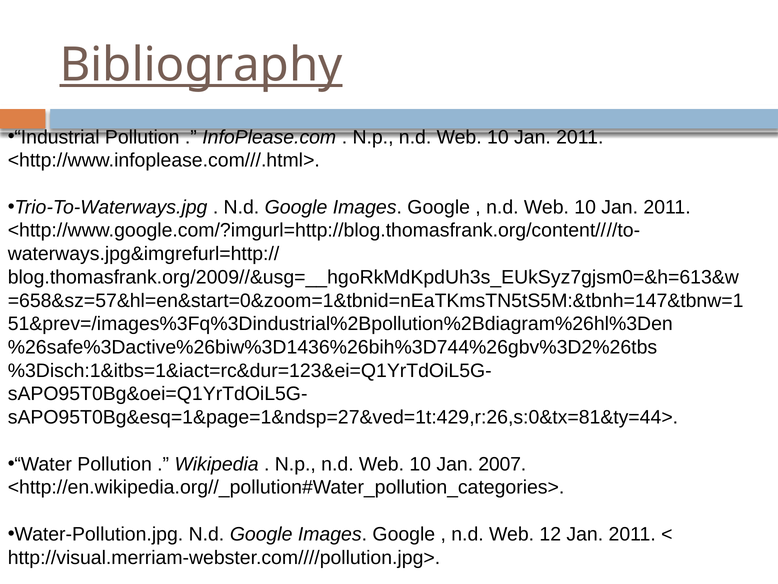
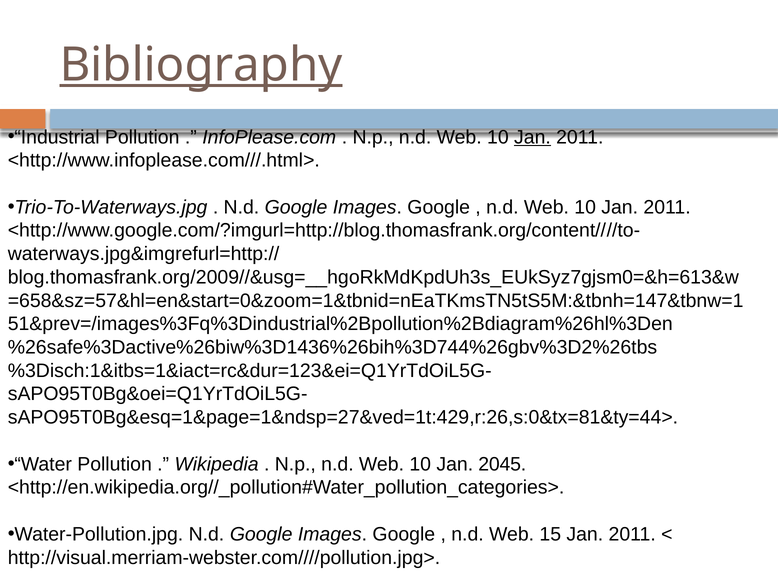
Jan underline: none -> present (532, 137)
2007: 2007 -> 2045 (502, 464)
12: 12 -> 15 (550, 534)
